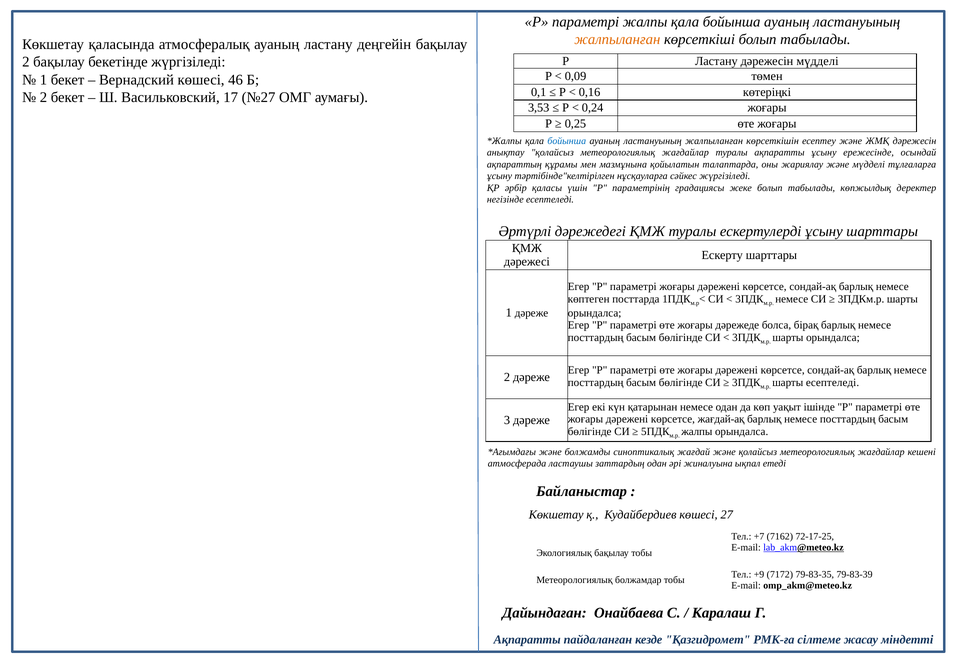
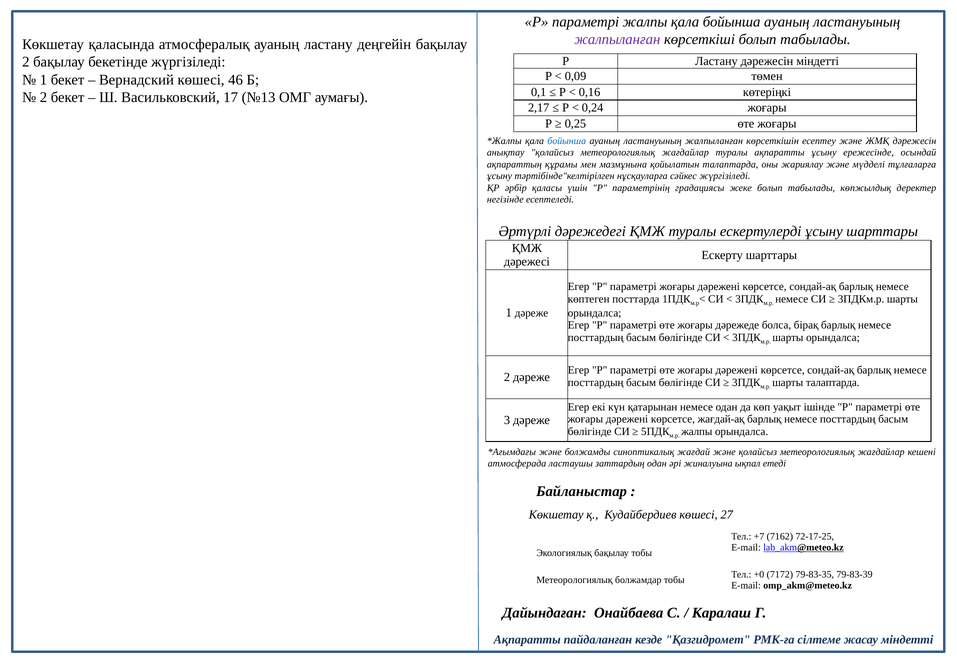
жалпыланған colour: orange -> purple (617, 40)
дәрежесін мүдделі: мүдделі -> міндетті (818, 61)
№27: №27 -> №13 (259, 97)
3,53: 3,53 -> 2,17 (539, 108)
шарты есептеледі: есептеледі -> талаптарда (833, 382)
+9: +9 -> +0 (759, 574)
